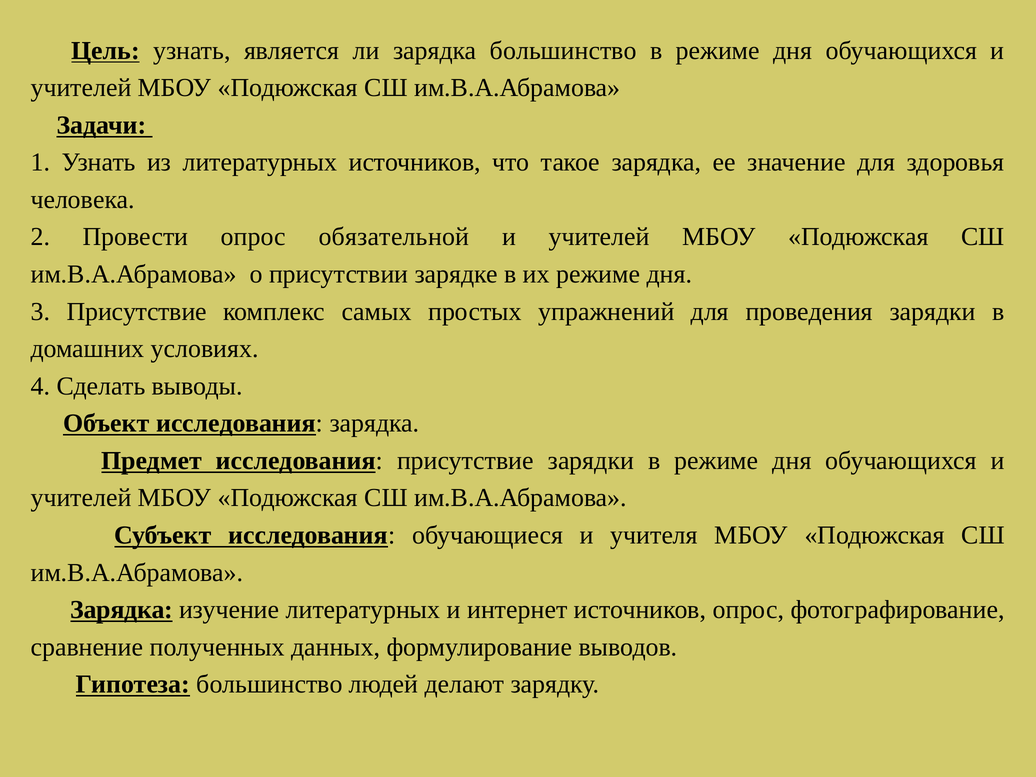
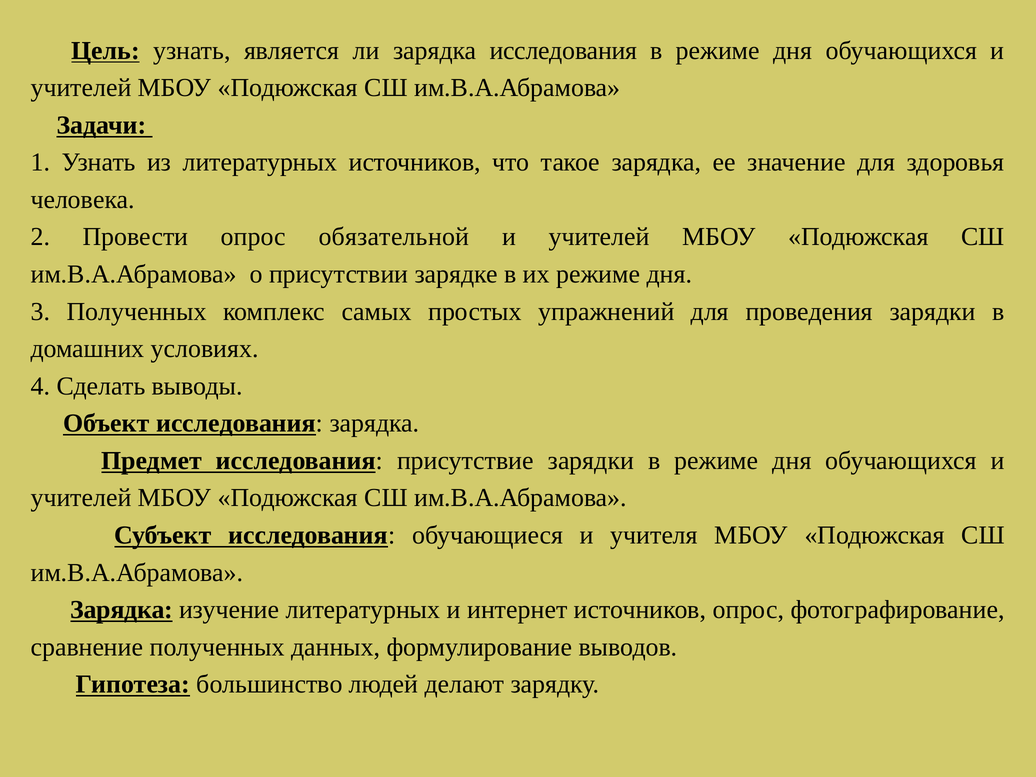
зарядка большинство: большинство -> исследования (563, 51)
3 Присутствие: Присутствие -> Полученных (137, 312)
